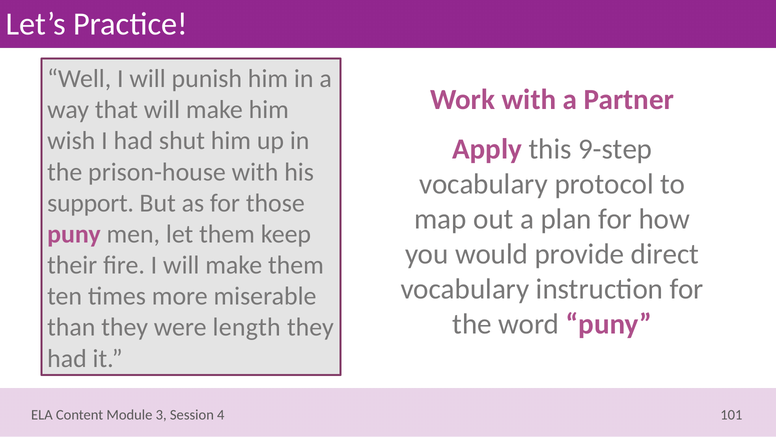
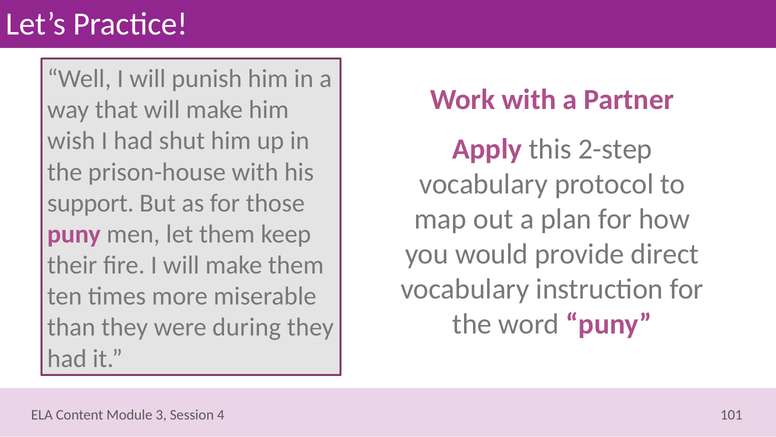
9-step: 9-step -> 2-step (615, 149)
length: length -> during (247, 327)
